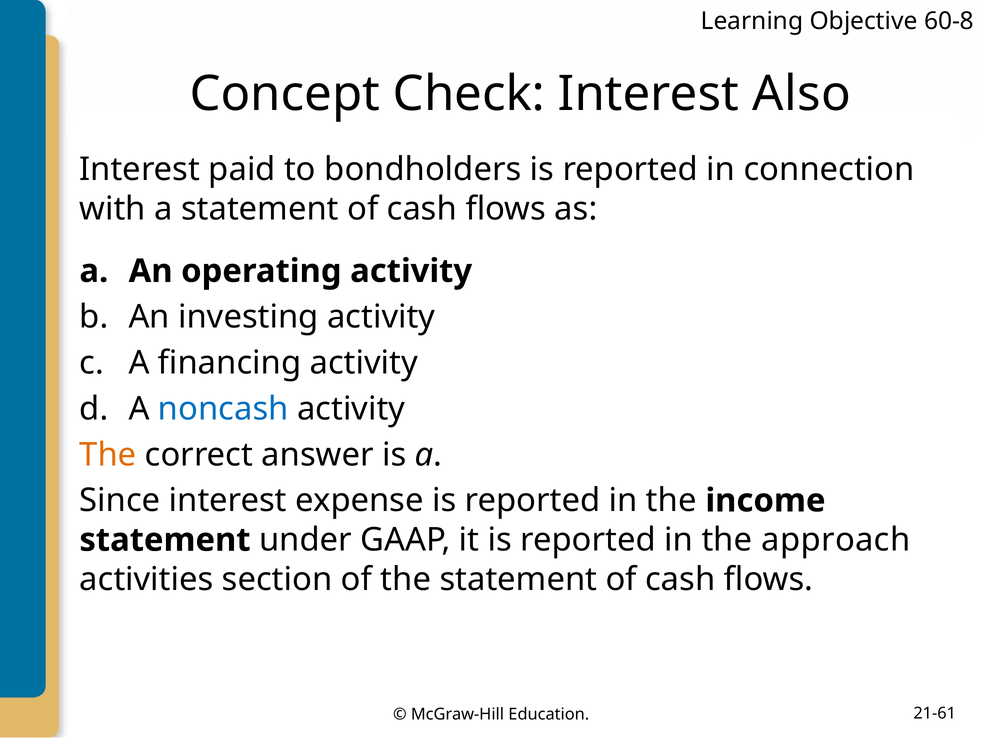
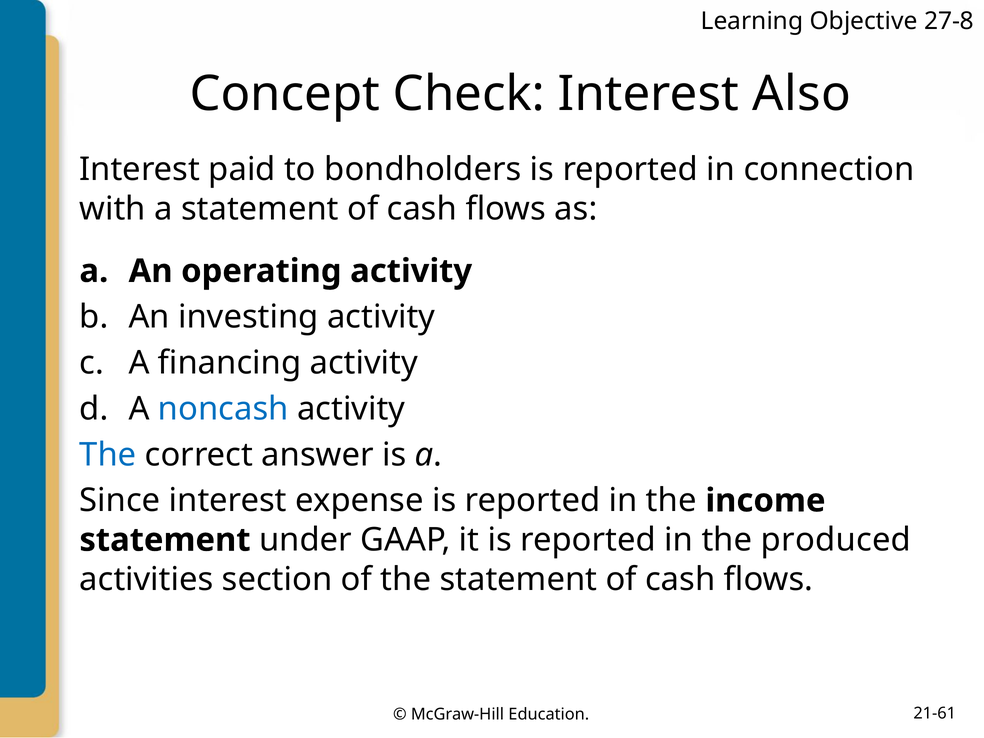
60-8: 60-8 -> 27-8 (949, 21)
The colour: orange -> blue (108, 455)
approach: approach -> produced (836, 540)
